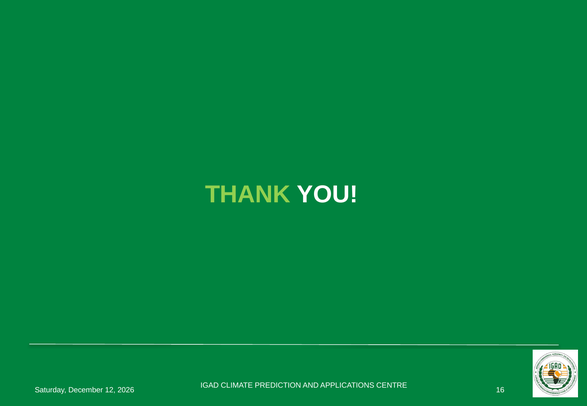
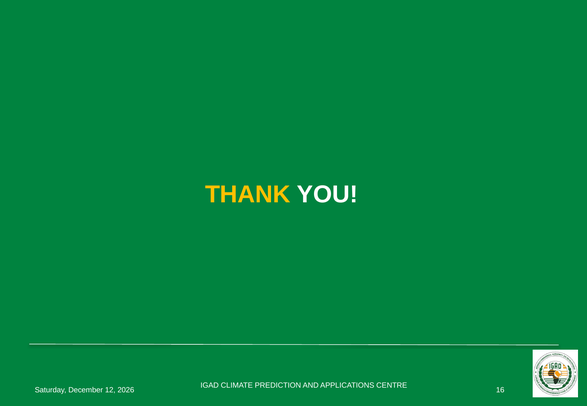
THANK colour: light green -> yellow (248, 195)
